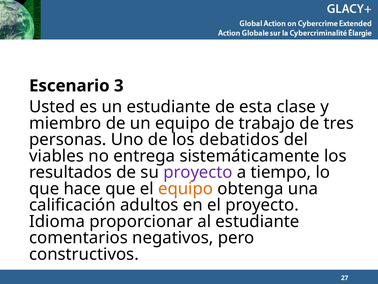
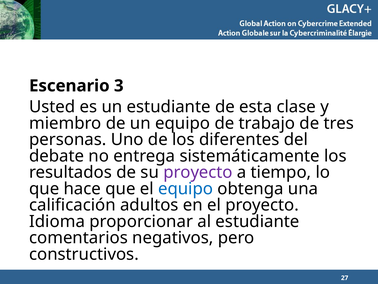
debatidos: debatidos -> diferentes (239, 139)
viables: viables -> debate (57, 156)
equipo colour: orange -> blue (186, 188)
